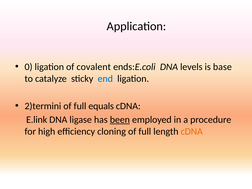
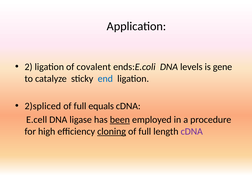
0: 0 -> 2 (29, 67)
base: base -> gene (222, 67)
2)termini: 2)termini -> 2)spliced (43, 106)
E.link: E.link -> E.cell (37, 120)
cloning underline: none -> present (112, 131)
cDNA colour: orange -> purple (192, 131)
